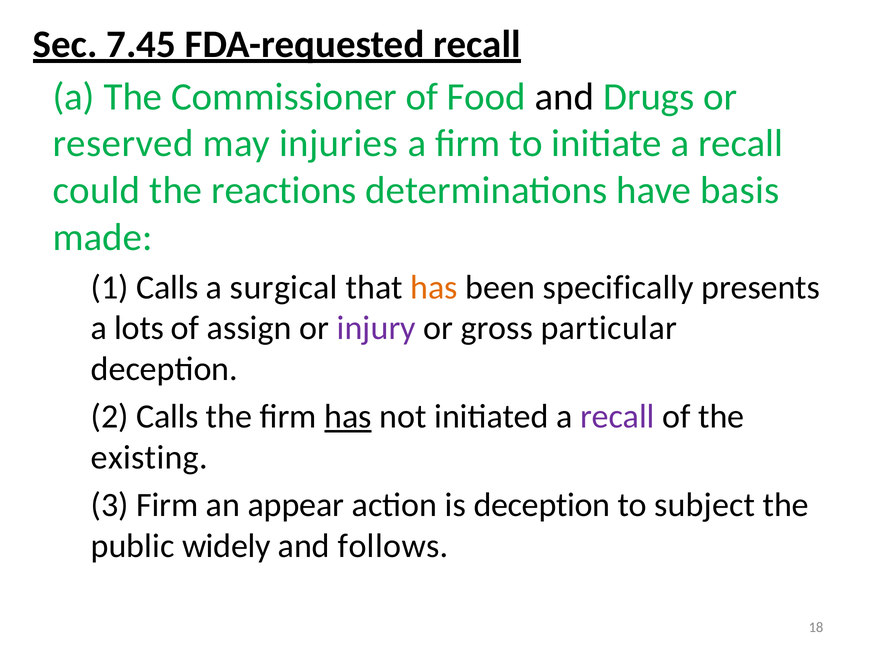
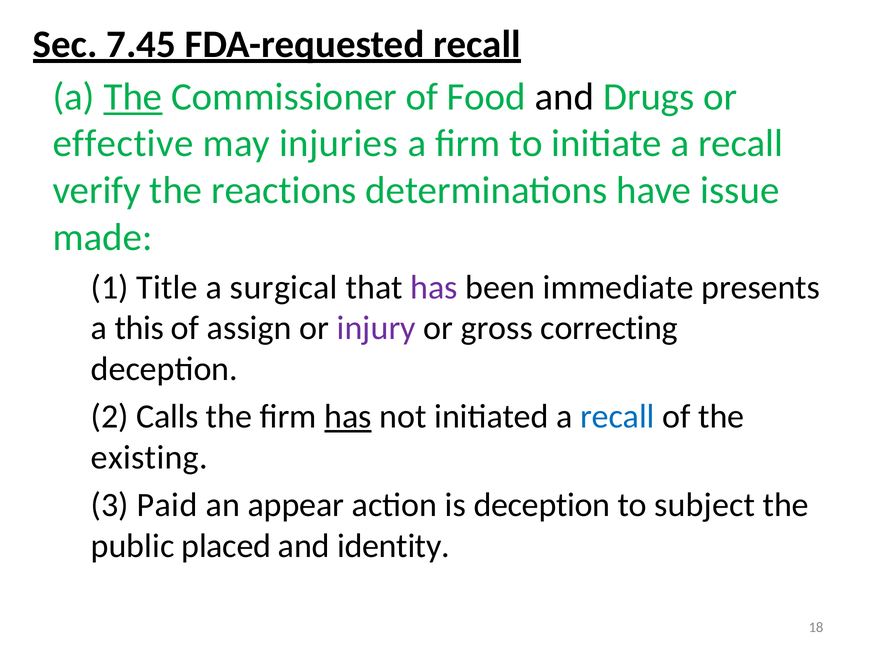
The underline: none -> present (133, 97)
reserved: reserved -> effective (123, 144)
could: could -> verify (97, 190)
basis: basis -> issue (740, 190)
1 Calls: Calls -> Title (167, 287)
has colour: orange -> purple (434, 287)
specifically: specifically -> immediate (618, 287)
lots: lots -> this (139, 328)
particular: particular -> correcting (609, 328)
recall colour: purple -> blue (617, 417)
3 Firm: Firm -> Paid (167, 505)
widely: widely -> placed (226, 546)
follows: follows -> identity (394, 546)
